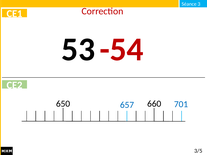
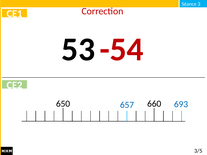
701: 701 -> 693 (181, 104)
